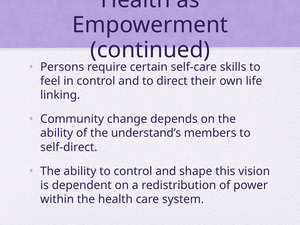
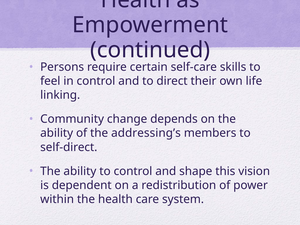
understand’s: understand’s -> addressing’s (146, 133)
